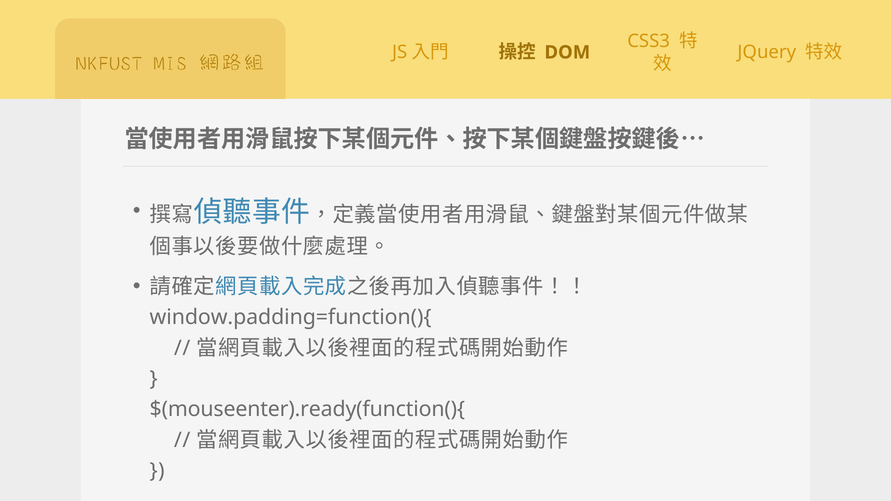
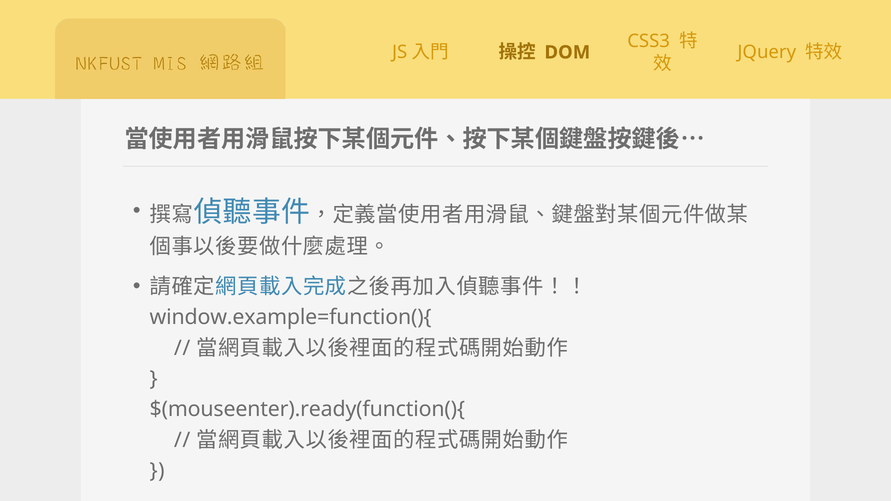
window.padding=function(){: window.padding=function(){ -> window.example=function(){ (291, 317)
